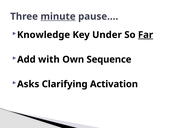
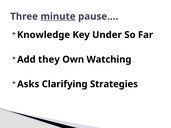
Far underline: present -> none (146, 35)
with: with -> they (49, 60)
Sequence: Sequence -> Watching (109, 60)
Activation: Activation -> Strategies (114, 84)
